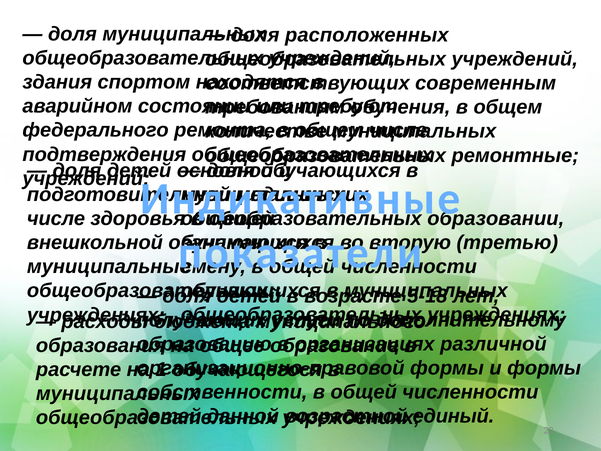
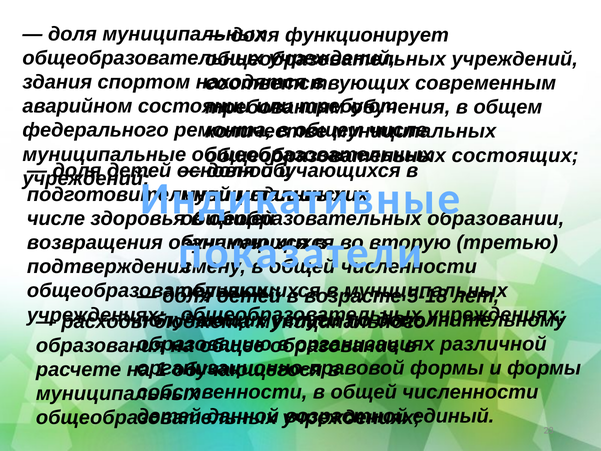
расположенных: расположенных -> функционирует (367, 35)
подтверждения: подтверждения -> муниципальные (104, 154)
ремонтные: ремонтные -> состоящих (515, 155)
внешкольной: внешкольной -> возвращения (95, 243)
муниципальные: муниципальные -> подтверждения (109, 267)
